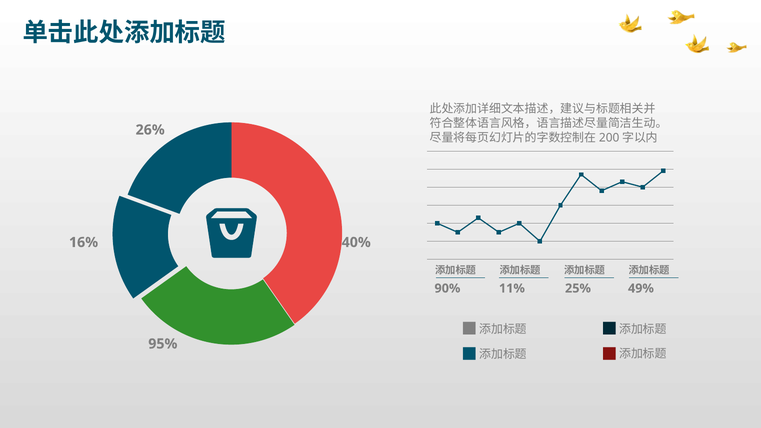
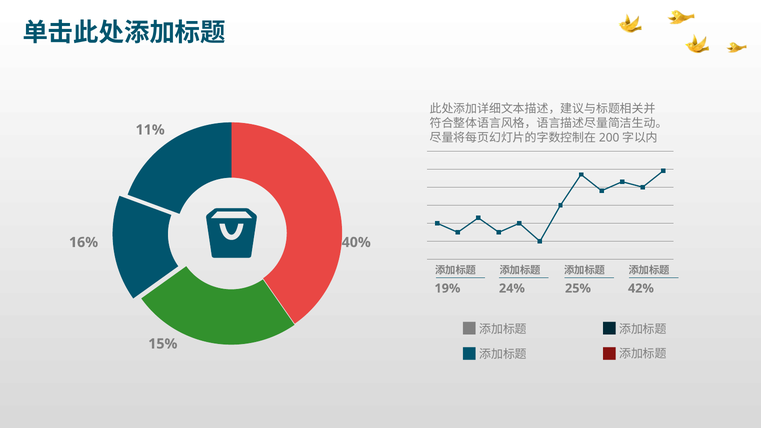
26%: 26% -> 11% (150, 130)
90%: 90% -> 19% (447, 288)
11%: 11% -> 24% (512, 288)
49%: 49% -> 42% (641, 288)
95%: 95% -> 15% (163, 344)
